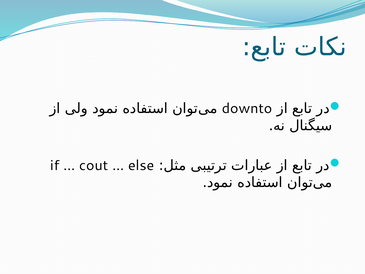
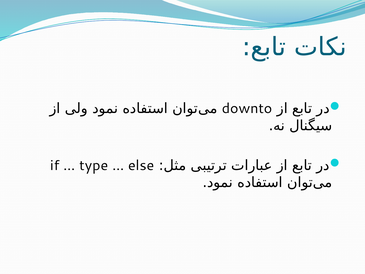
cout: cout -> type (94, 165)
